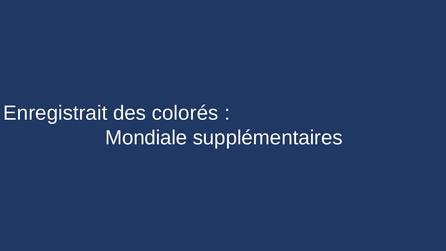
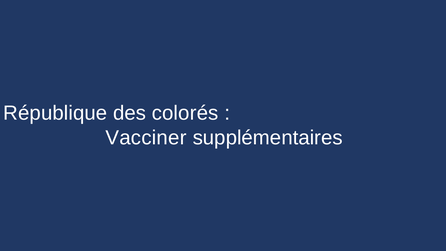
Enregistrait: Enregistrait -> République (55, 113)
Mondiale: Mondiale -> Vacciner (146, 138)
